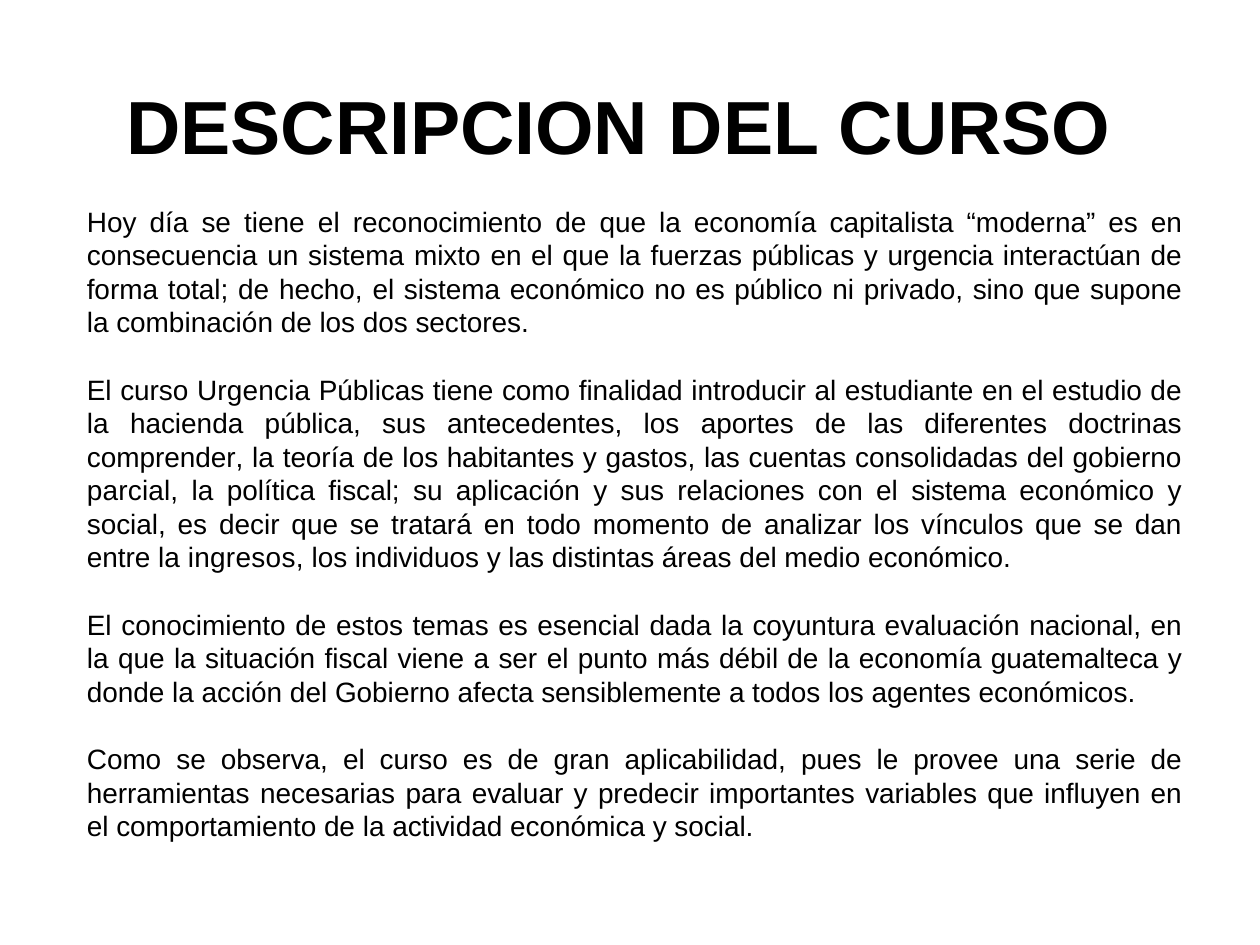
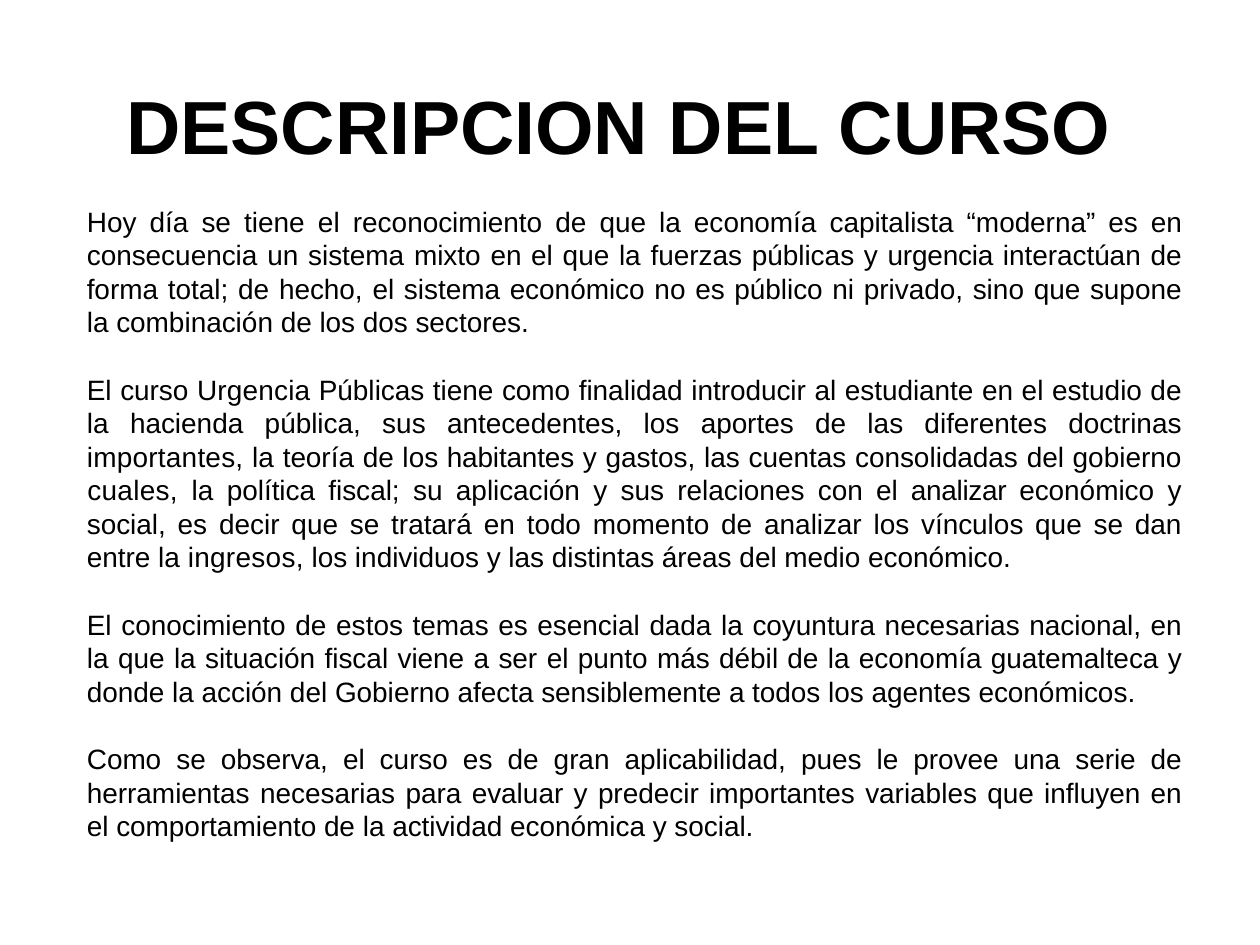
comprender: comprender -> importantes (165, 458)
parcial: parcial -> cuales (133, 492)
con el sistema: sistema -> analizar (959, 492)
coyuntura evaluación: evaluación -> necesarias (952, 626)
